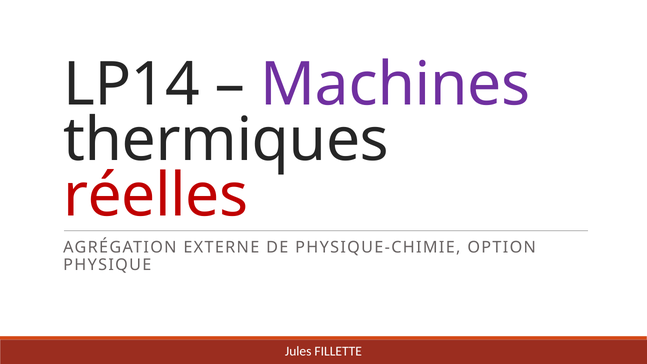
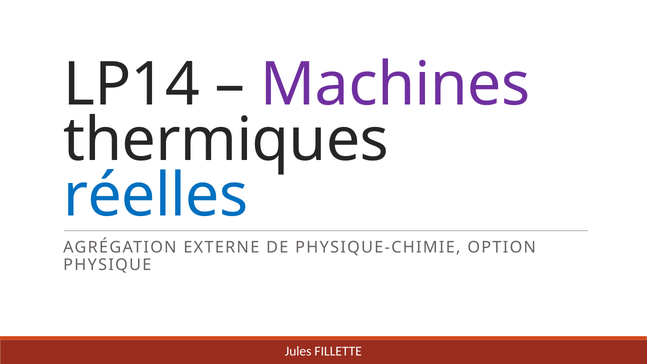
réelles colour: red -> blue (156, 196)
